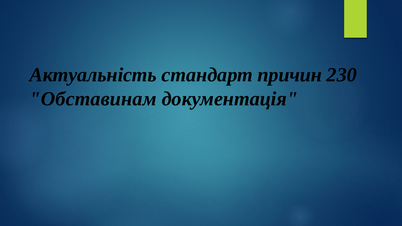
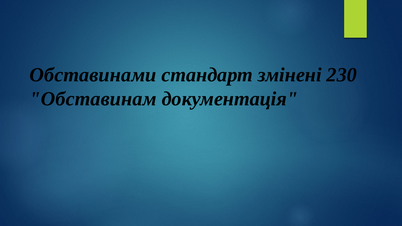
Актуальність: Актуальність -> Обставинами (93, 75)
причин: причин -> змінені (290, 75)
